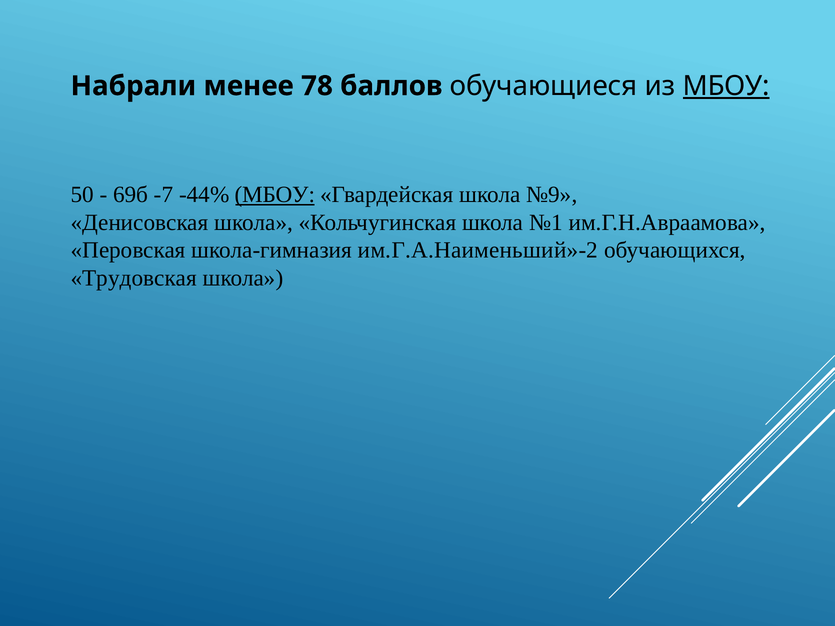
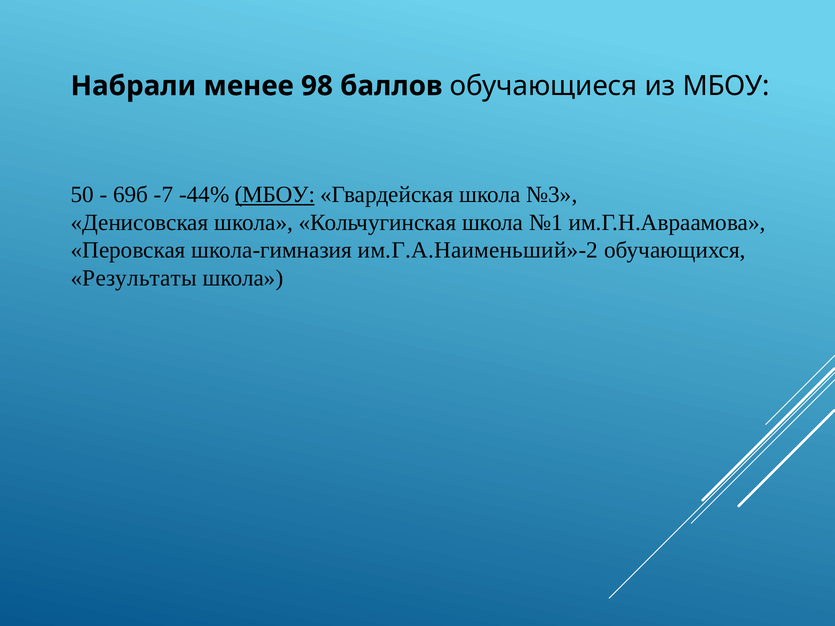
78: 78 -> 98 (317, 86)
МБОУ underline: present -> none (726, 86)
№9: №9 -> №3 (552, 195)
Трудовская: Трудовская -> Результаты (134, 278)
